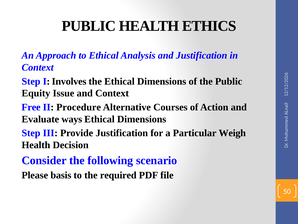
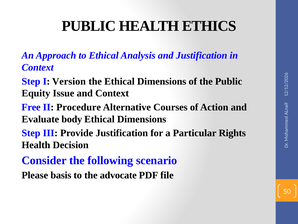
Involves: Involves -> Version (69, 81)
ways: ways -> body (72, 119)
Weigh: Weigh -> Rights (232, 133)
required: required -> advocate (118, 175)
